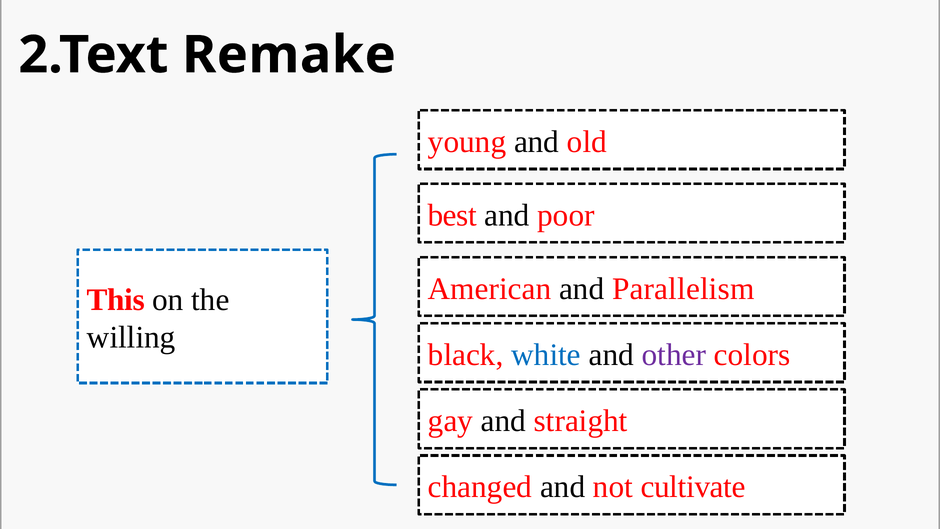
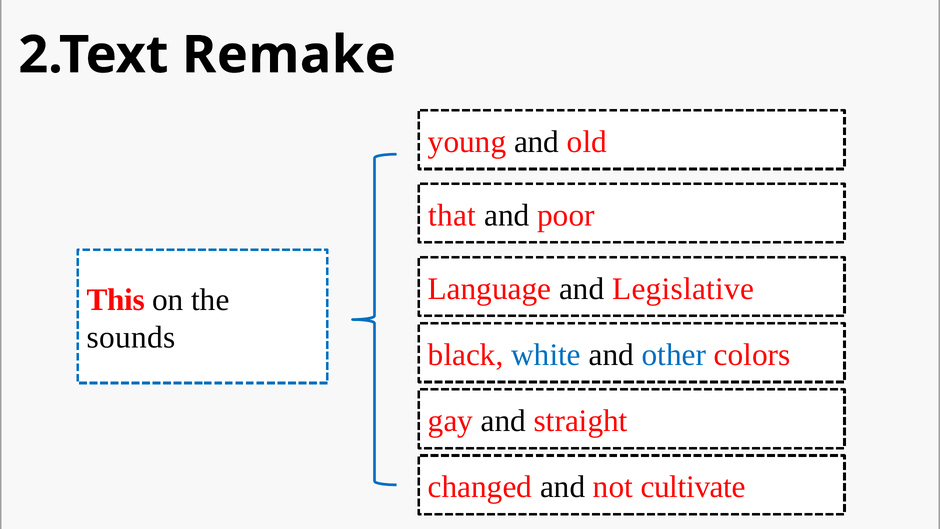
best: best -> that (452, 215)
American: American -> Language (490, 289)
Parallelism: Parallelism -> Legislative (683, 289)
willing: willing -> sounds (131, 337)
other colour: purple -> blue (674, 355)
